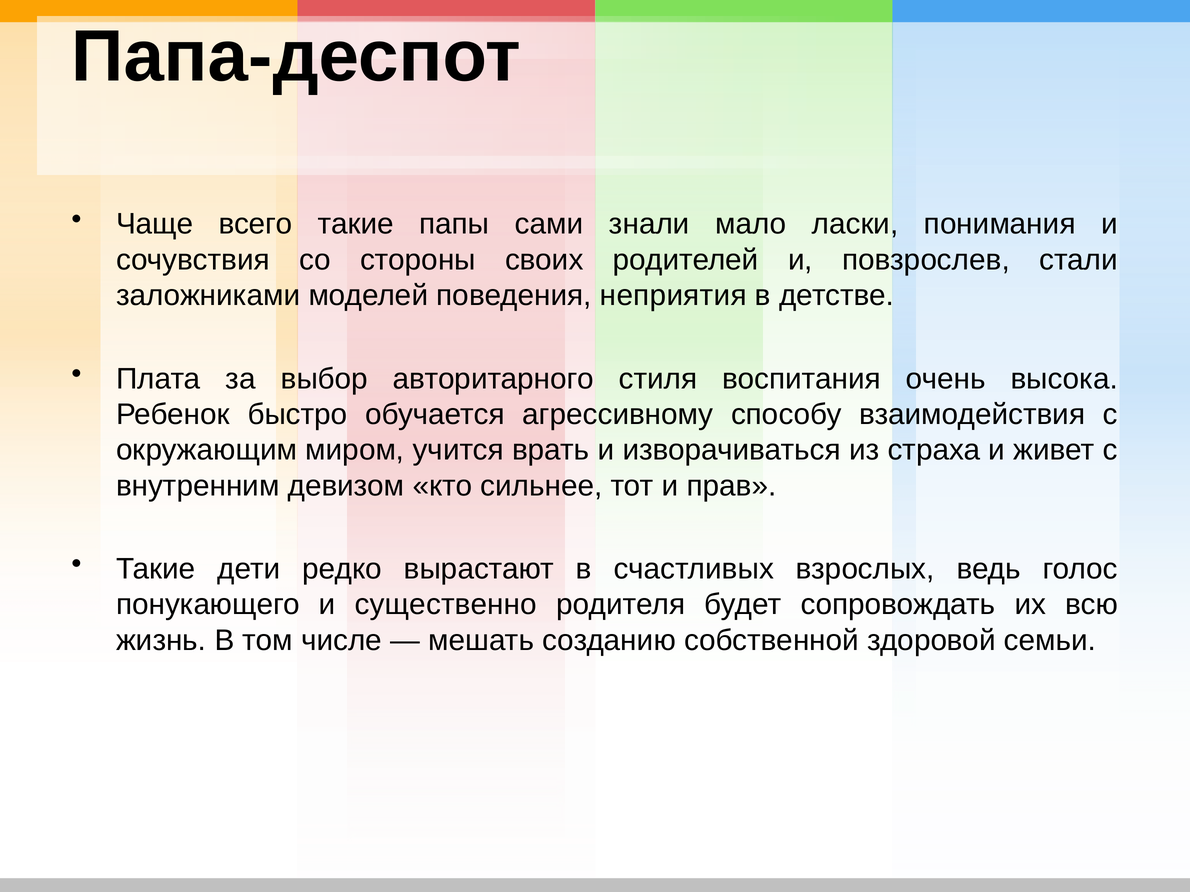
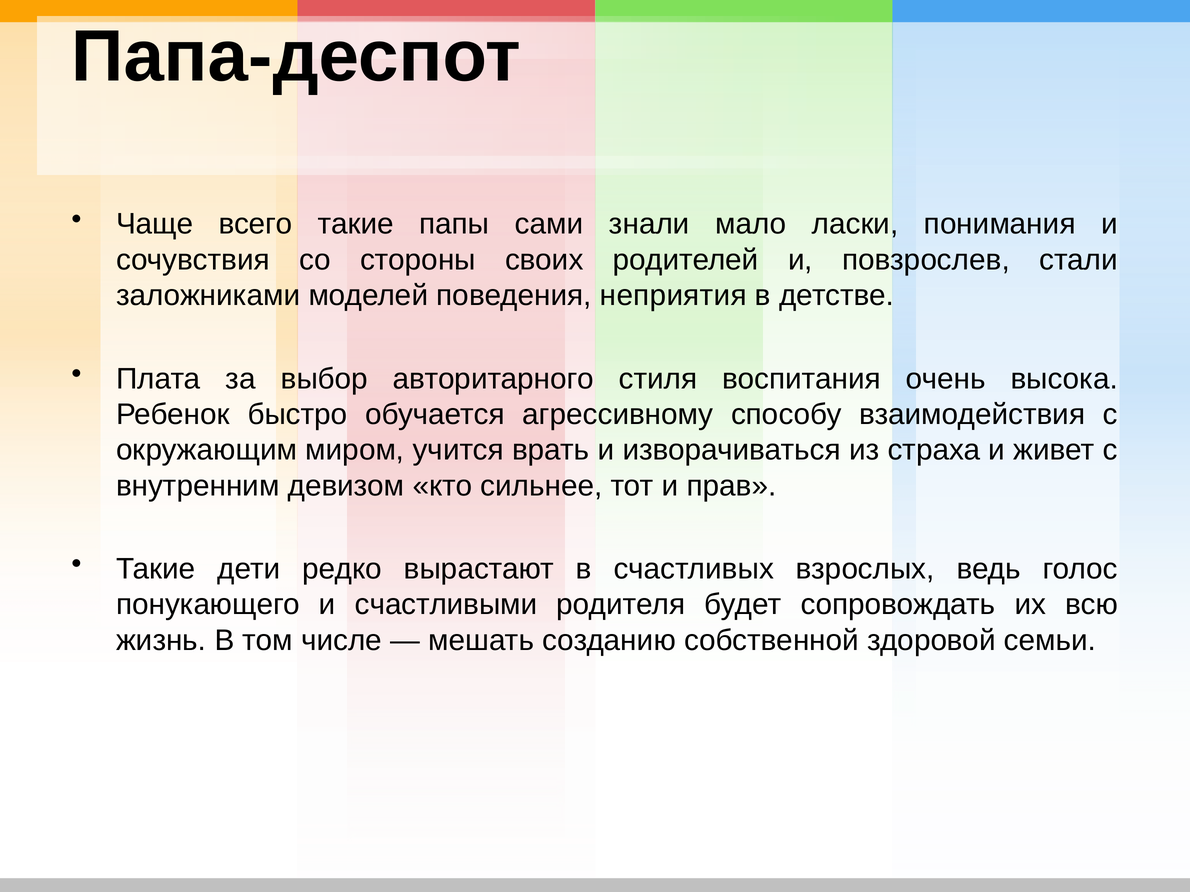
существенно: существенно -> счастливыми (446, 605)
